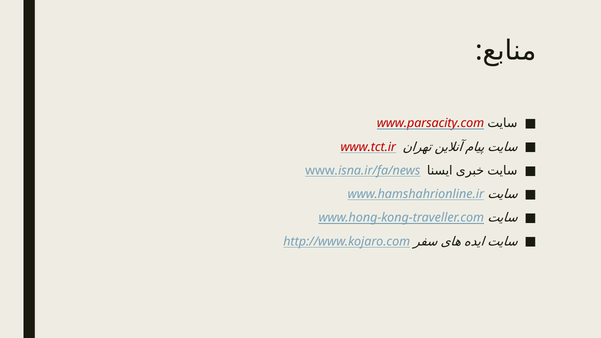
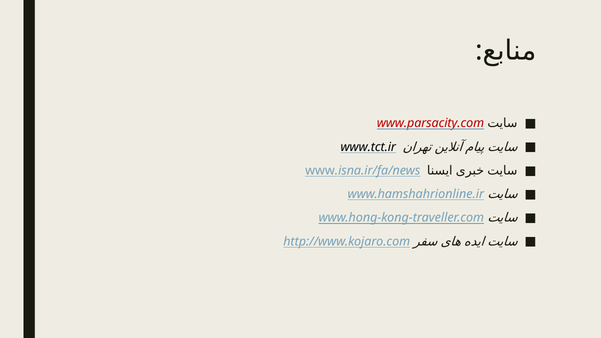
www.tct.ir colour: red -> black (368, 147)
